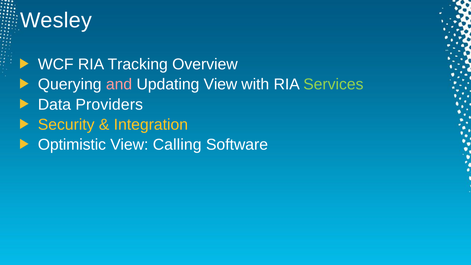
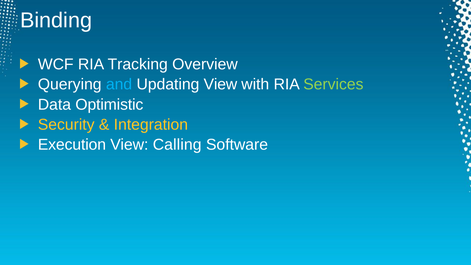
Wesley: Wesley -> Binding (56, 20)
and colour: pink -> light blue (119, 84)
Providers: Providers -> Optimistic (109, 105)
Optimistic: Optimistic -> Execution (72, 145)
